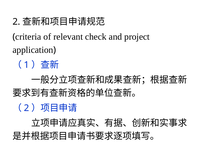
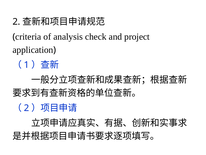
relevant: relevant -> analysis (68, 37)
